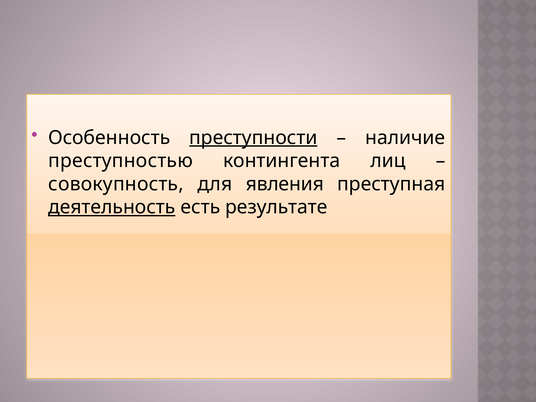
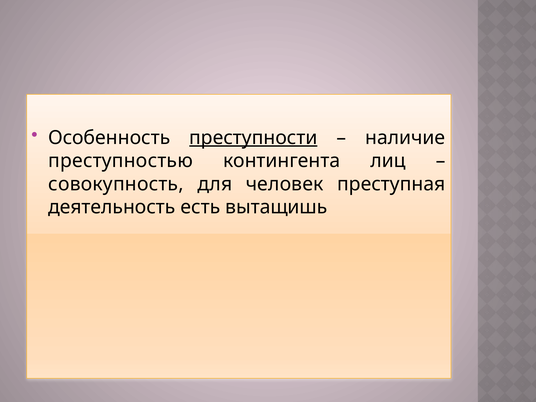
явления: явления -> человек (285, 184)
деятельность underline: present -> none (112, 207)
результате: результате -> вытащишь (276, 207)
